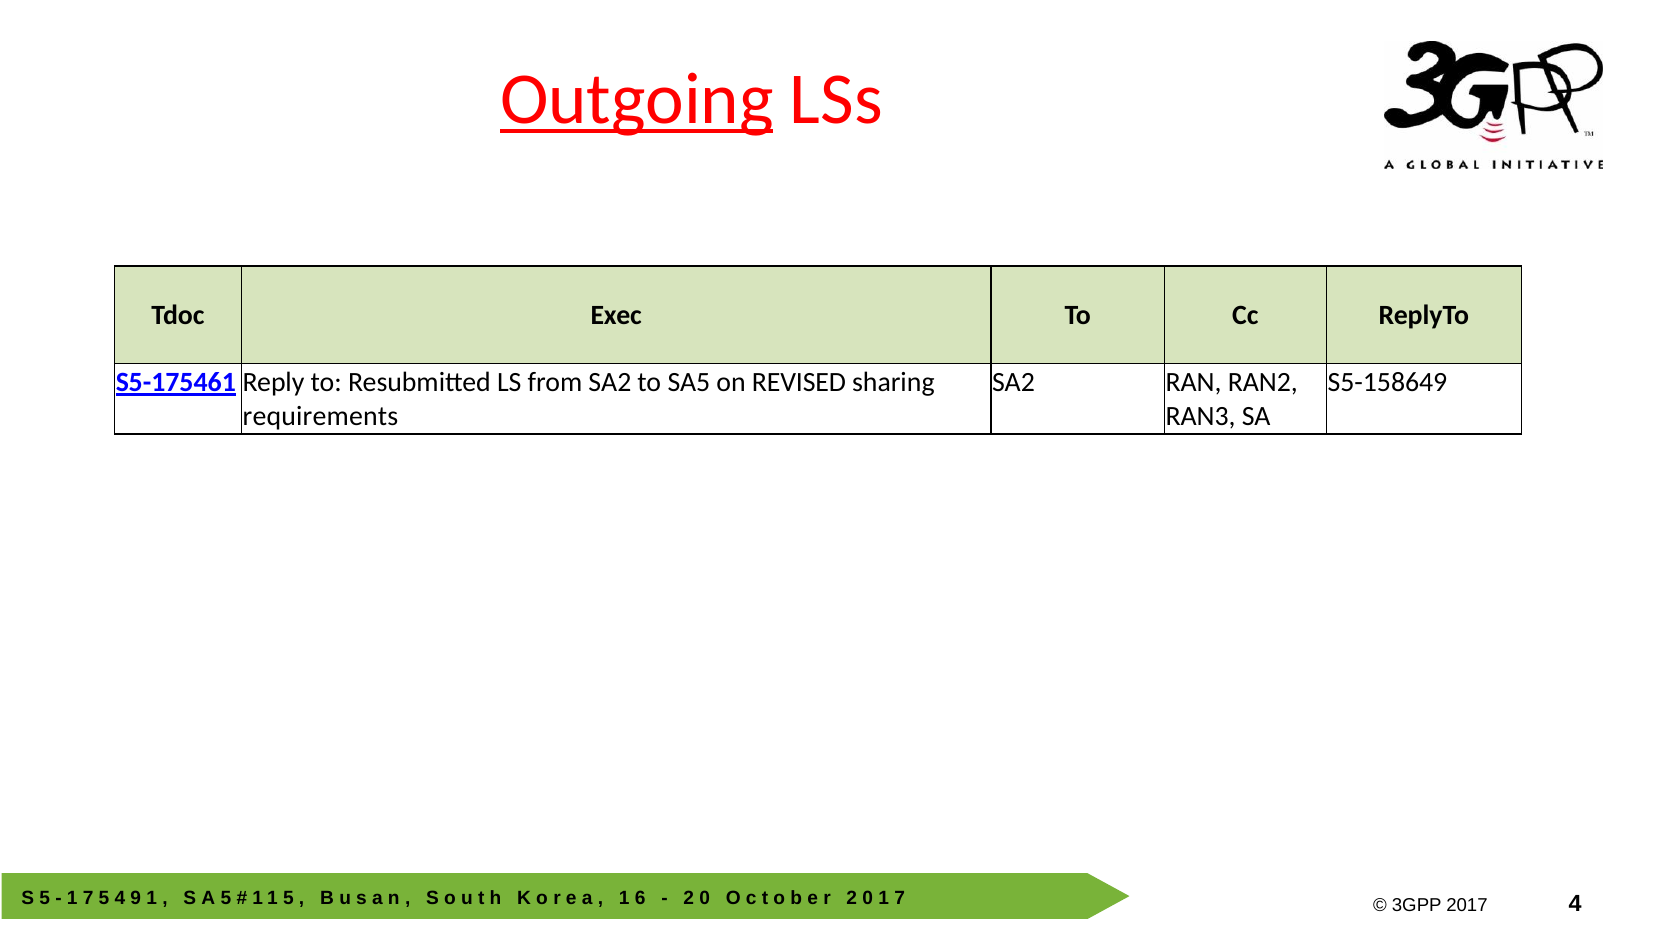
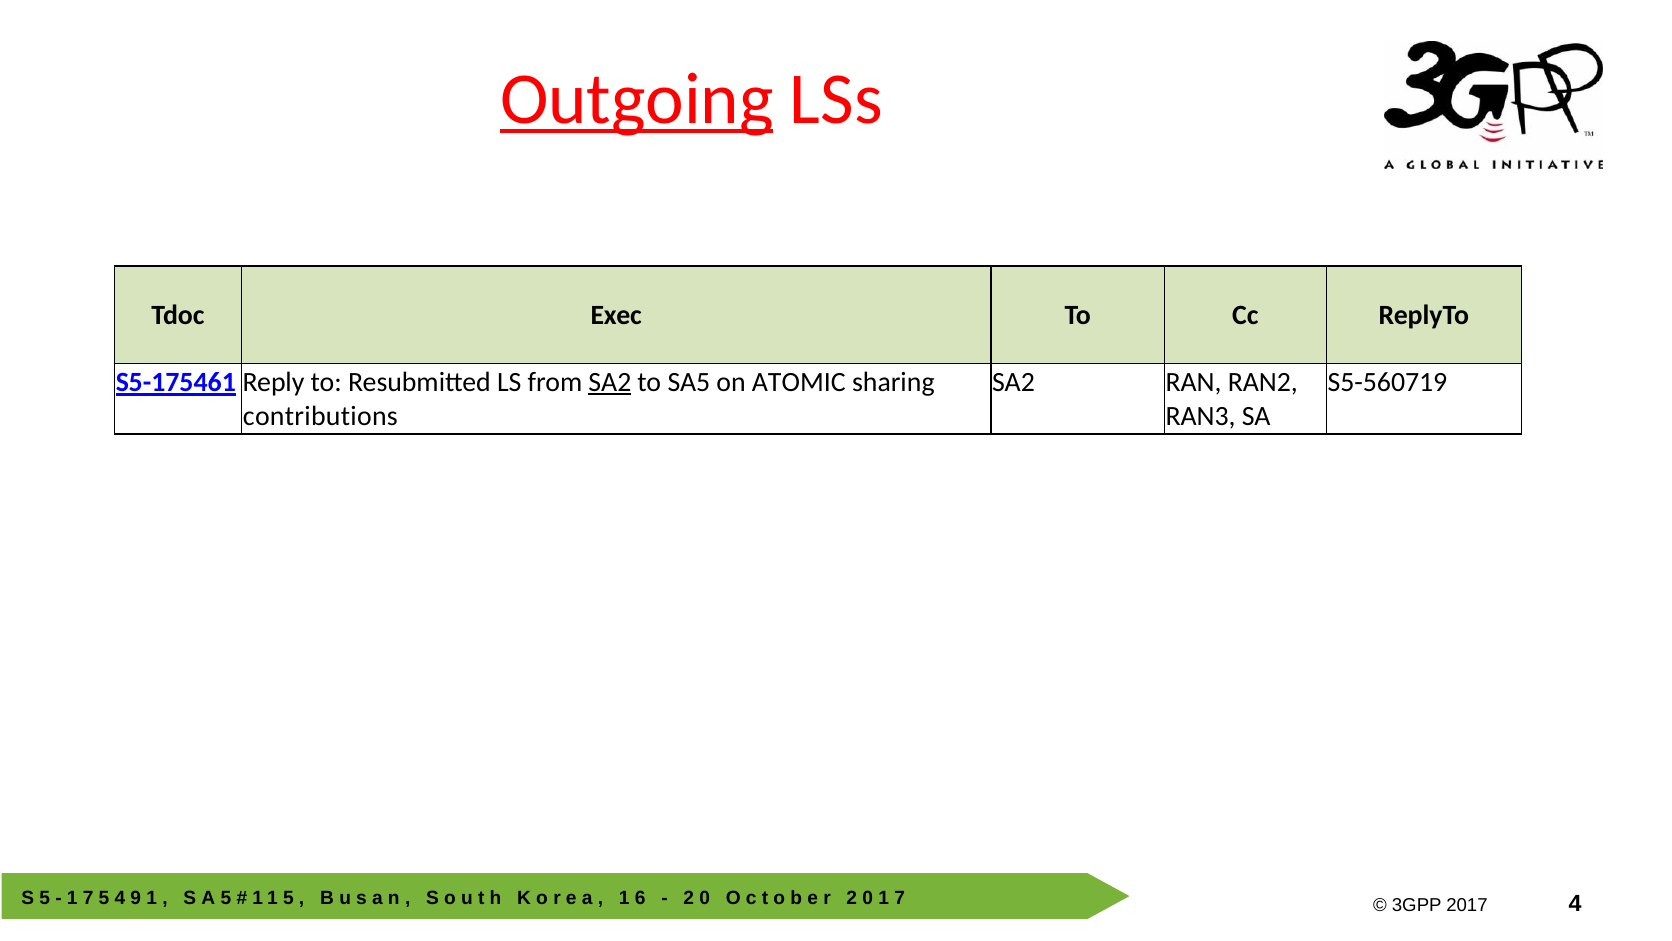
SA2 underline: none -> present (610, 382)
REVISED: REVISED -> ATOMIC (799, 382)
S5-158649: S5-158649 -> S5-560719 (1387, 382)
requirements: requirements -> contributions (320, 416)
